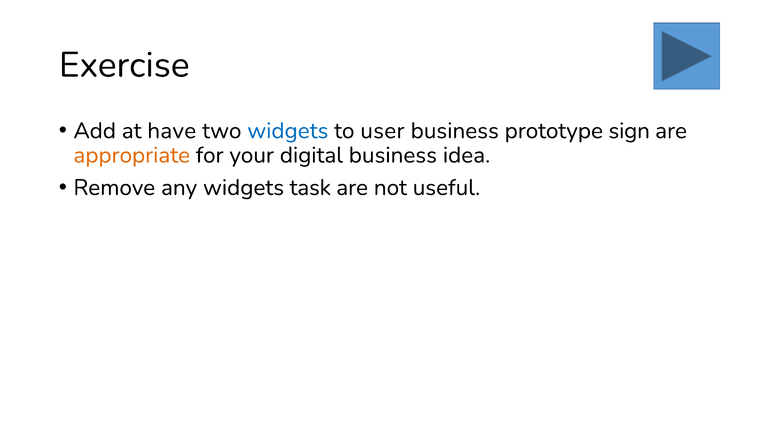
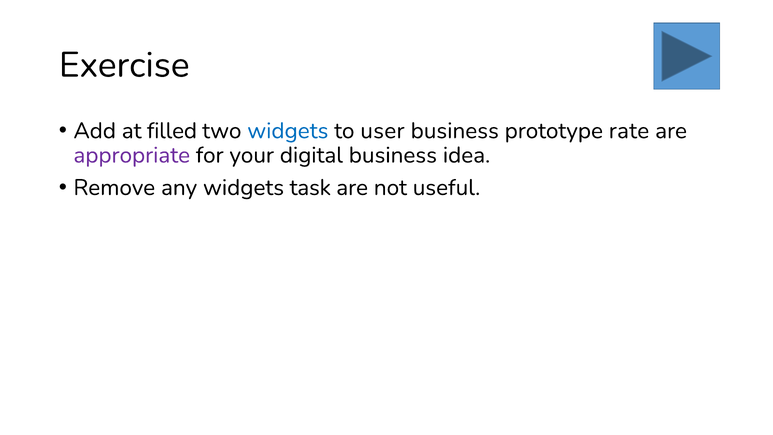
have: have -> filled (172, 131)
sign: sign -> rate (629, 131)
appropriate colour: orange -> purple (132, 155)
